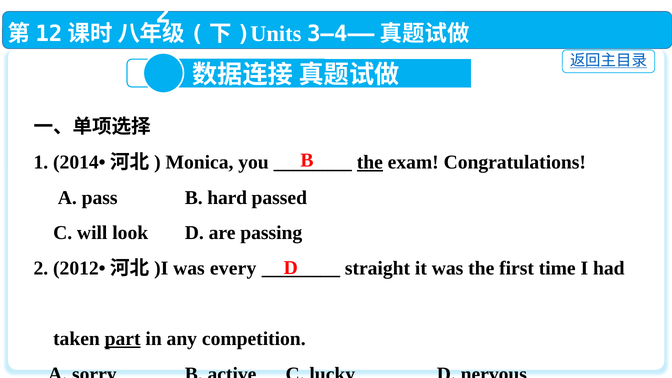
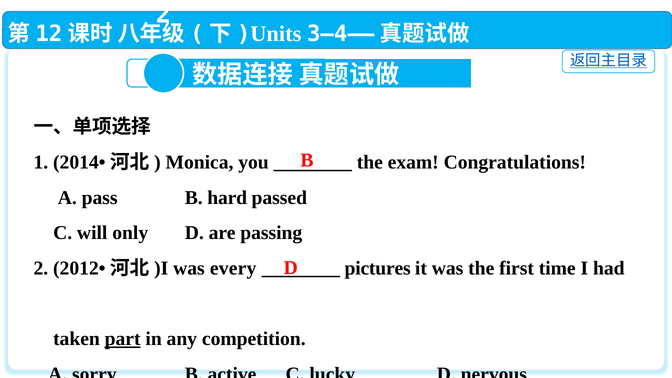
the underline: present -> none (370, 162)
look: look -> only (130, 233)
straight: straight -> pictures (378, 268)
